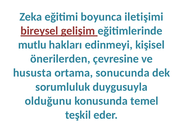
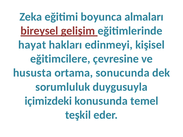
iletişimi: iletişimi -> almaları (144, 17)
mutlu: mutlu -> hayat (32, 45)
önerilerden: önerilerden -> eğitimcilere (60, 59)
olduğunu: olduğunu -> içimizdeki (48, 101)
